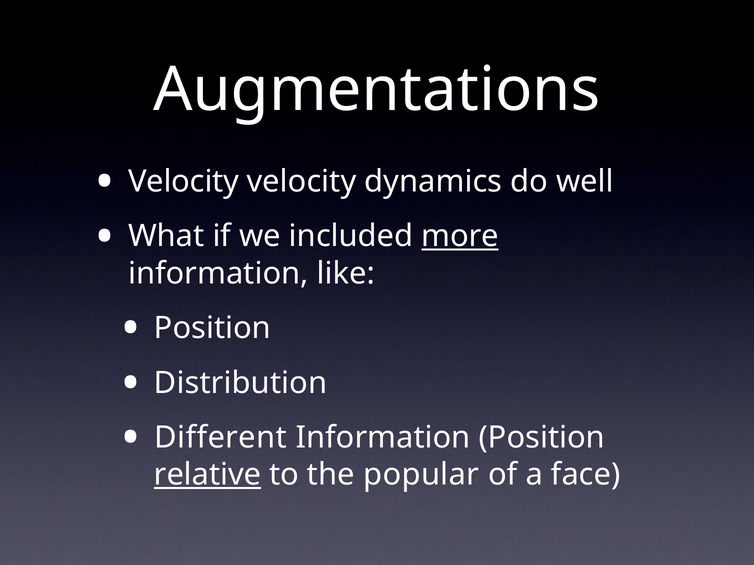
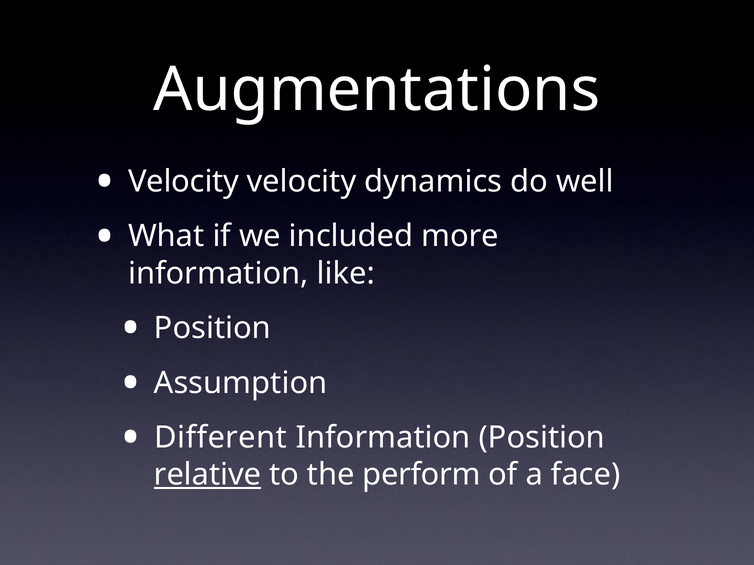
more underline: present -> none (460, 236)
Distribution: Distribution -> Assumption (241, 383)
popular: popular -> perform (422, 475)
